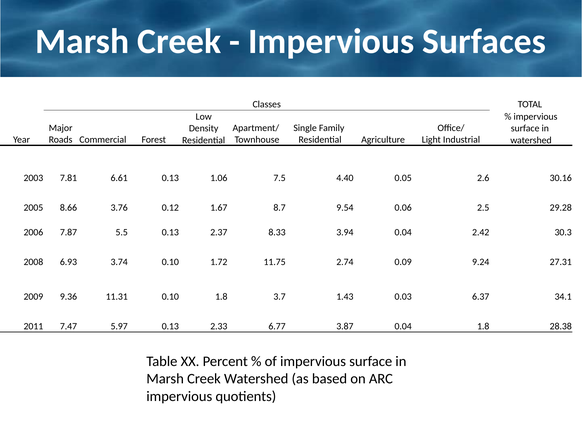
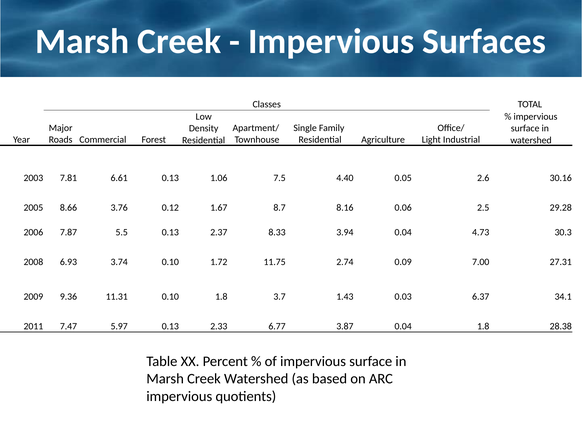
9.54: 9.54 -> 8.16 (345, 208)
2.42: 2.42 -> 4.73 (481, 233)
9.24: 9.24 -> 7.00 (481, 262)
